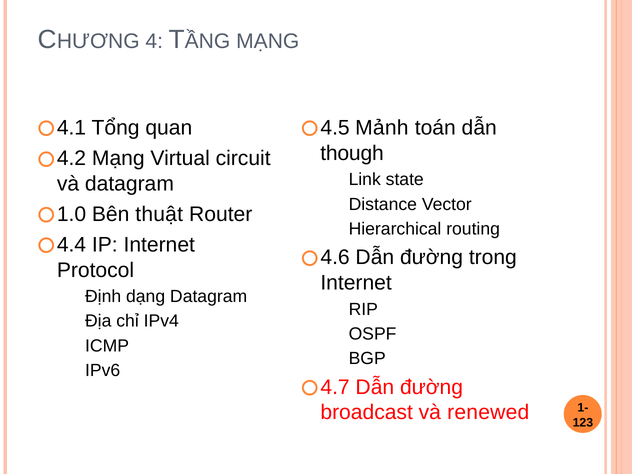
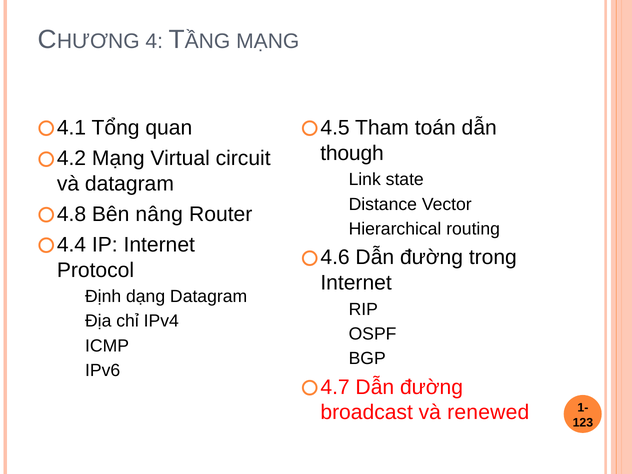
Mảnh: Mảnh -> Tham (382, 128)
1.0: 1.0 -> 4.8 (71, 214)
thuật: thuật -> nâng (159, 214)
